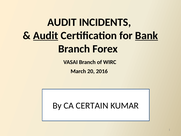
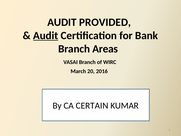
INCIDENTS: INCIDENTS -> PROVIDED (105, 22)
Bank underline: present -> none (147, 35)
Forex: Forex -> Areas (105, 49)
